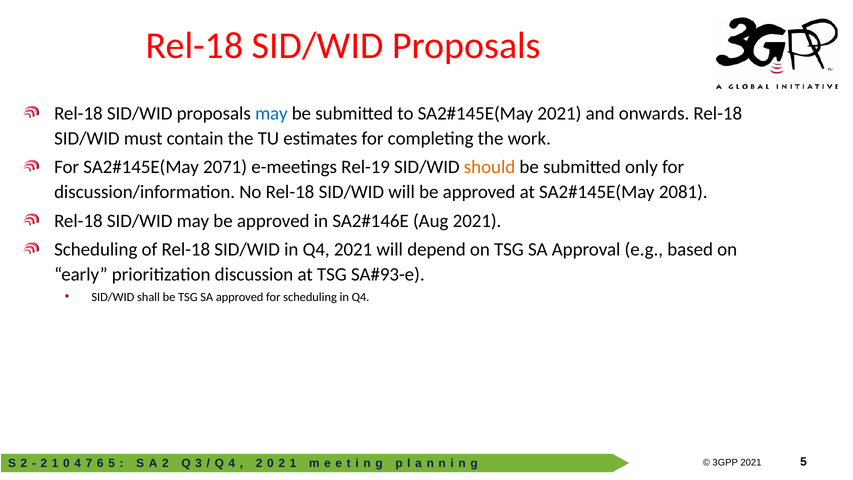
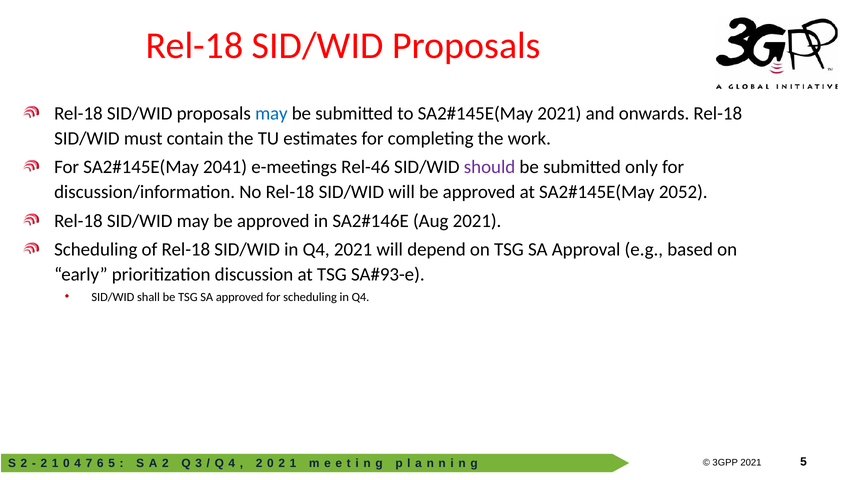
2071: 2071 -> 2041 (225, 167)
Rel-19: Rel-19 -> Rel-46 (366, 167)
should colour: orange -> purple (490, 167)
2081: 2081 -> 2052 (683, 192)
